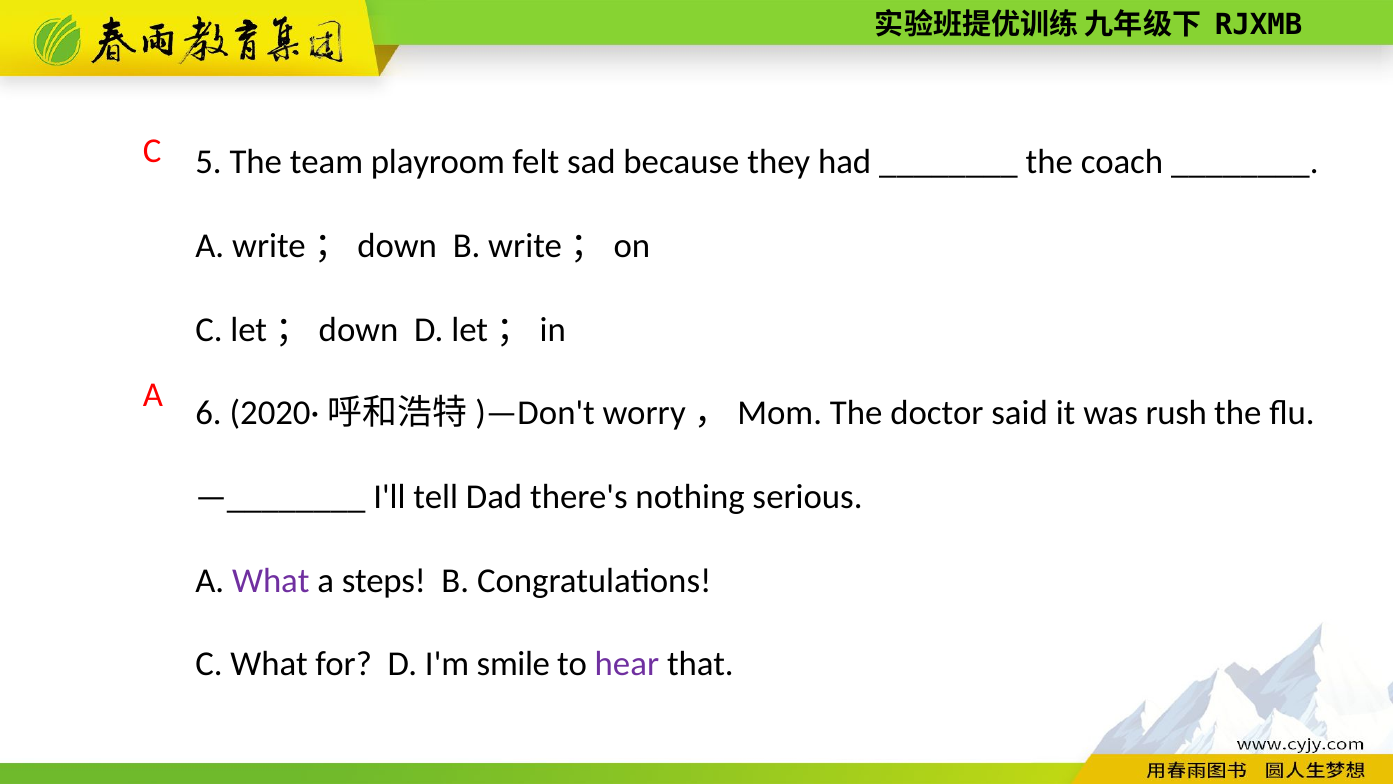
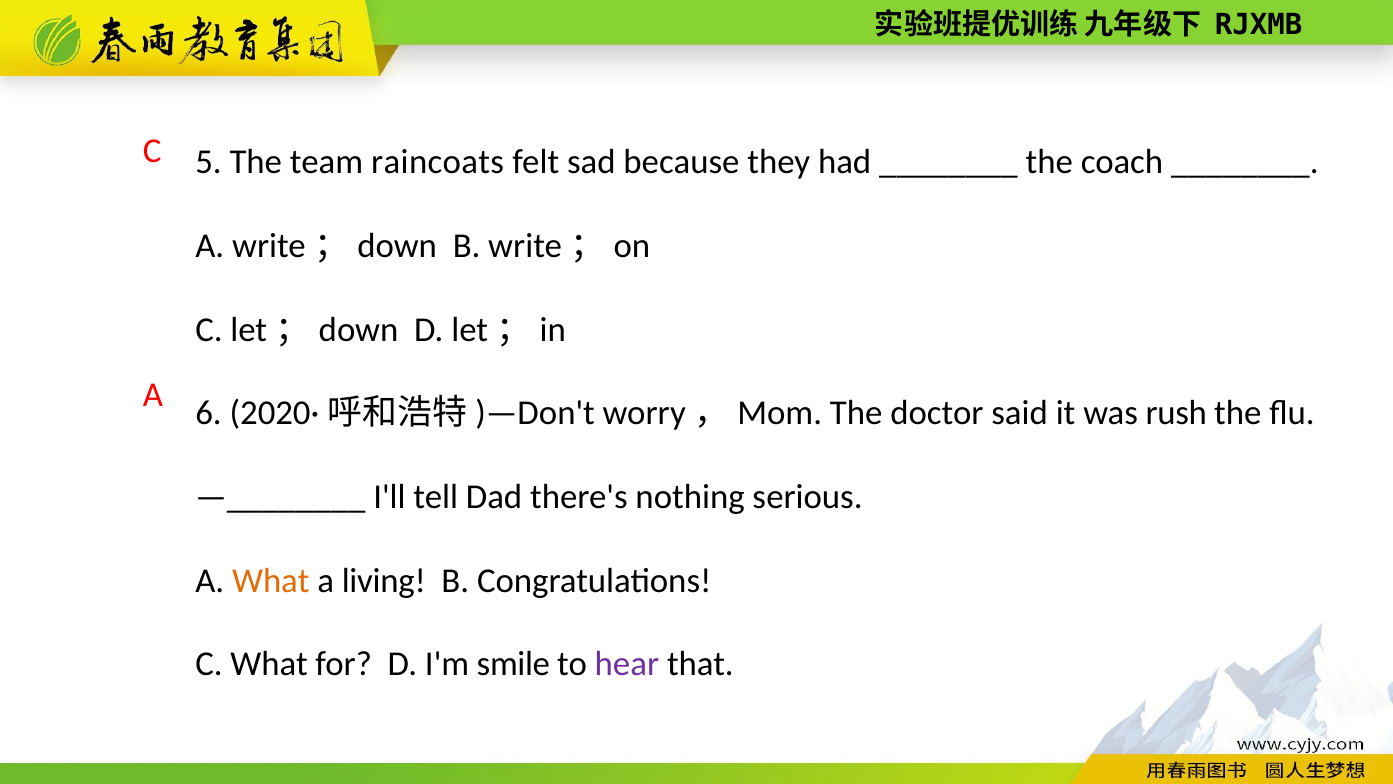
playroom: playroom -> raincoats (438, 162)
What colour: purple -> orange (271, 580)
steps: steps -> living (384, 580)
